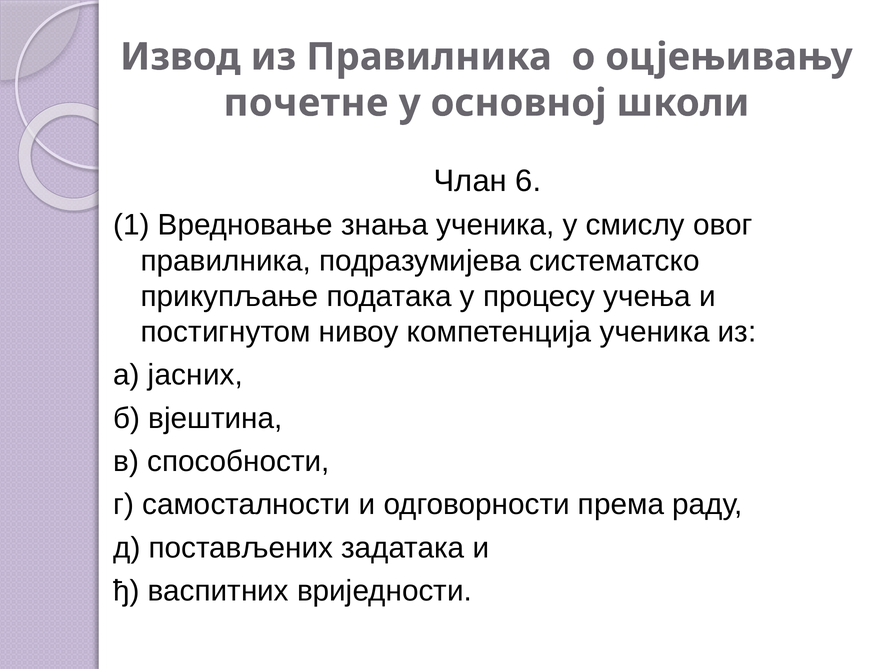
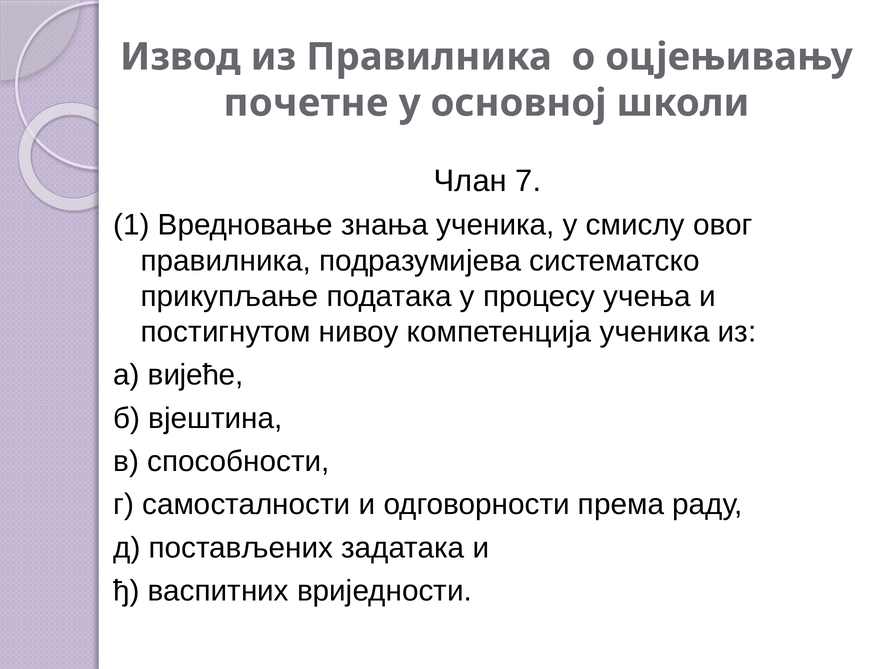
6: 6 -> 7 (528, 181)
јасних: јасних -> вијеће (196, 375)
